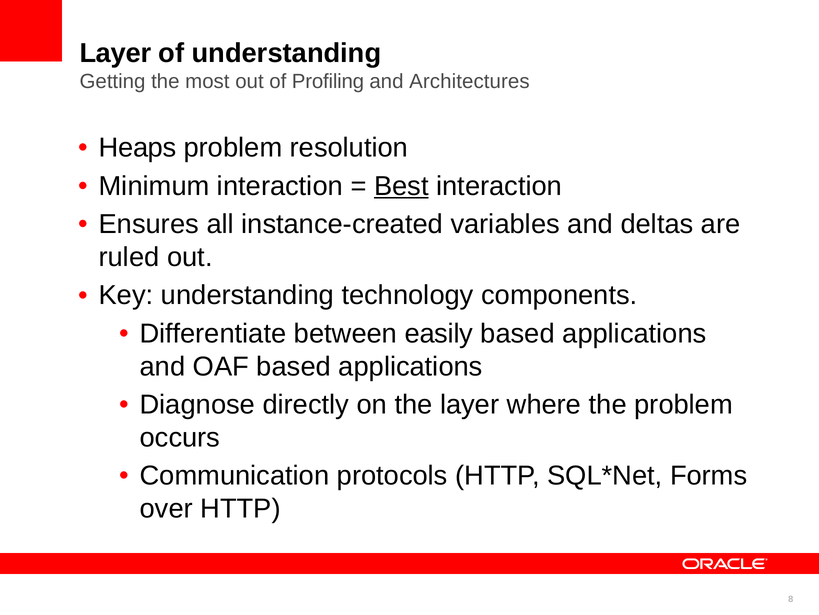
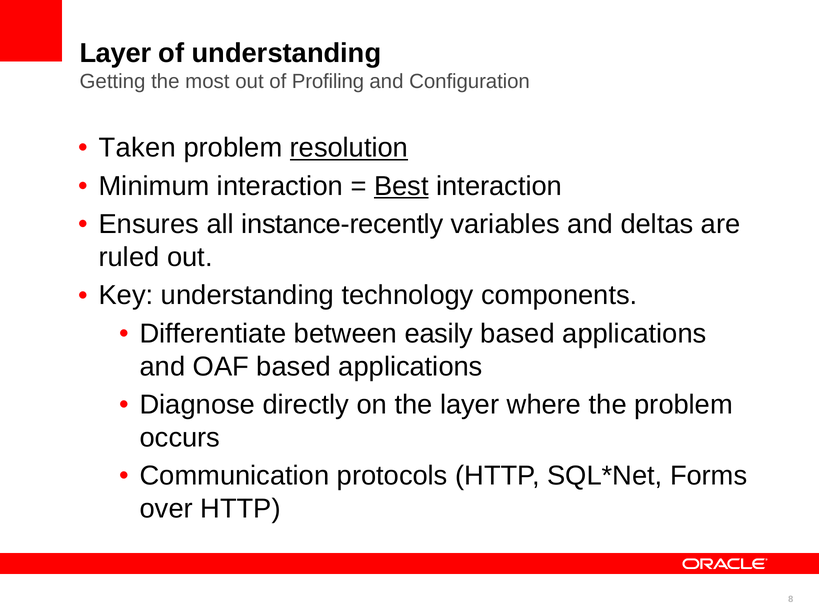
Architectures: Architectures -> Configuration (470, 81)
Heaps: Heaps -> Taken (137, 148)
resolution underline: none -> present (349, 148)
instance-created: instance-created -> instance-recently (342, 224)
